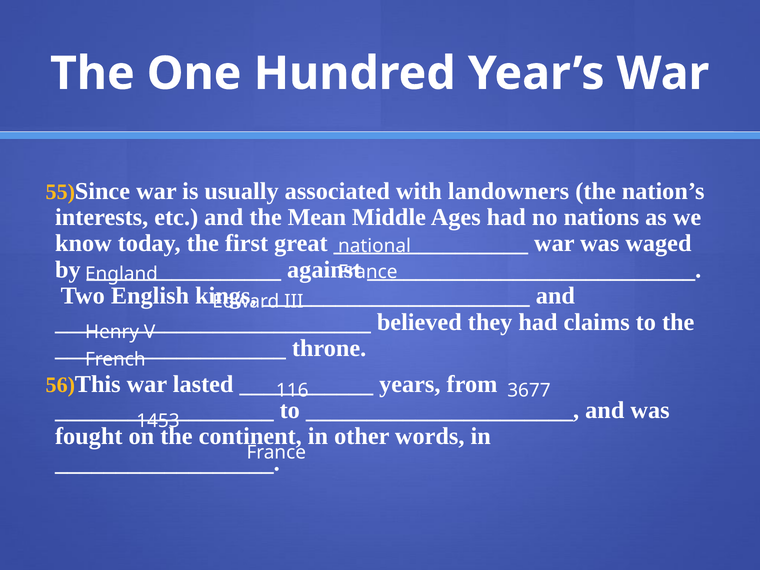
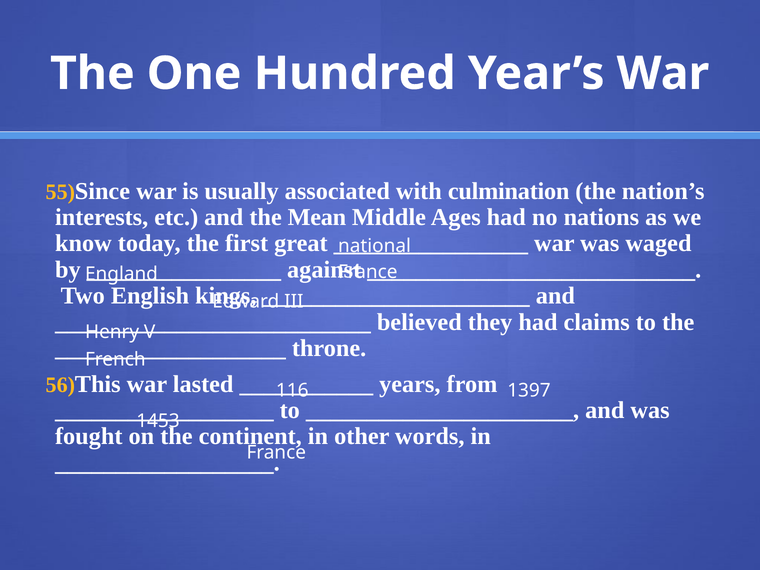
landowners: landowners -> culmination (509, 191)
3677: 3677 -> 1397 (529, 390)
